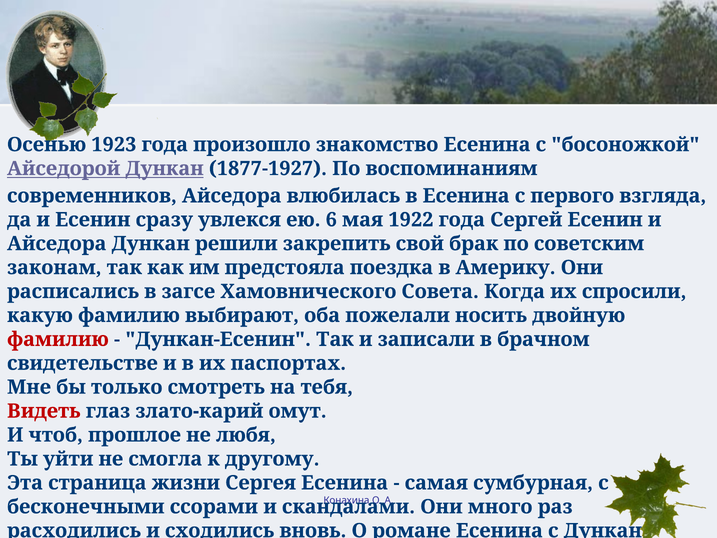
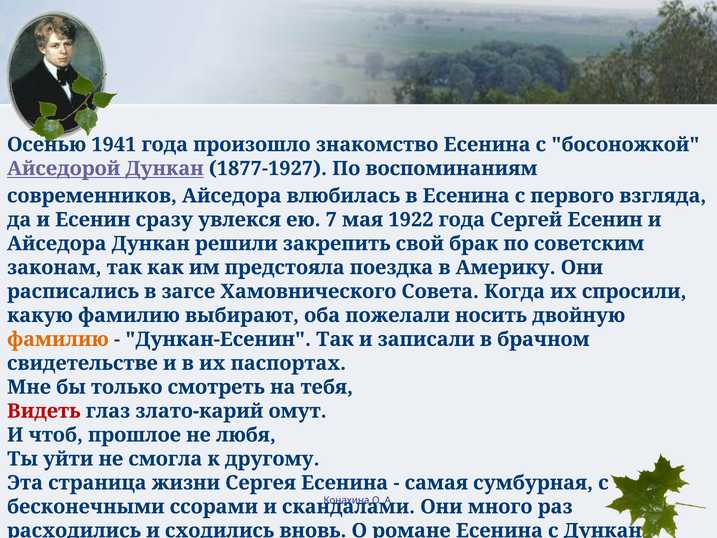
1923: 1923 -> 1941 (114, 145)
6: 6 -> 7 (331, 220)
фамилию colour: red -> orange (58, 339)
